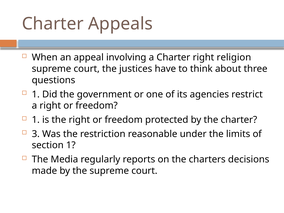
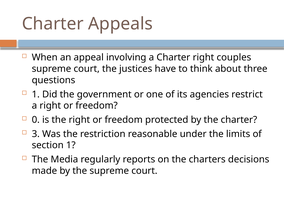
religion: religion -> couples (234, 57)
1: 1 -> 0 (36, 120)
